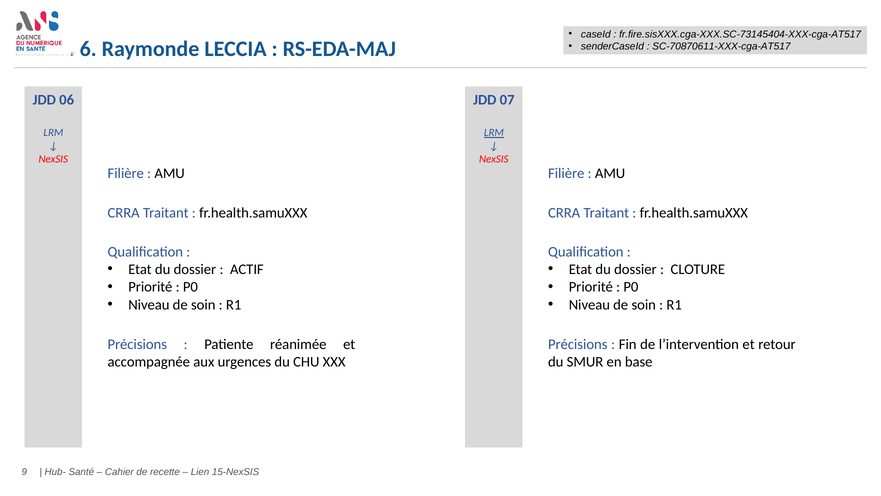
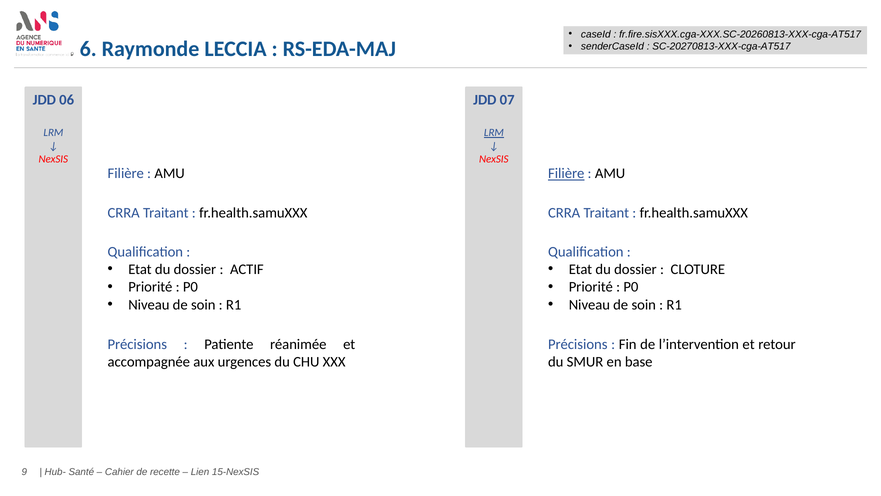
fr.fire.sisXXX.cga-XXX.SC-73145404-XXX-cga-AT517: fr.fire.sisXXX.cga-XXX.SC-73145404-XXX-cga-AT517 -> fr.fire.sisXXX.cga-XXX.SC-20260813-XXX-cga-AT517 (740, 34)
SC-70870611-XXX-cga-AT517: SC-70870611-XXX-cga-AT517 -> SC-20270813-XXX-cga-AT517 (721, 46)
Filière underline: none -> present (566, 173)
